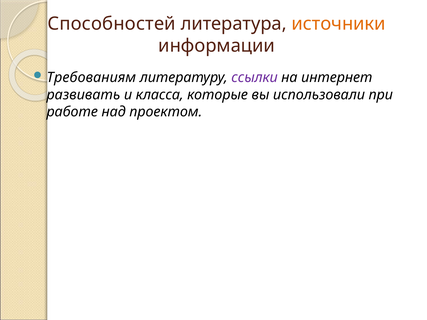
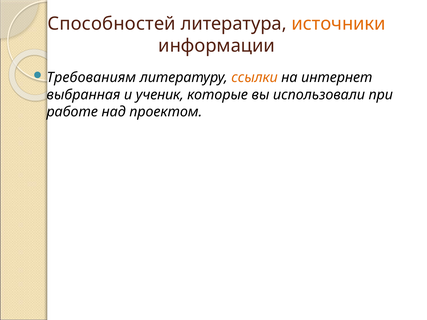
ссылки colour: purple -> orange (255, 78)
развивать: развивать -> выбранная (83, 95)
класса: класса -> ученик (160, 95)
